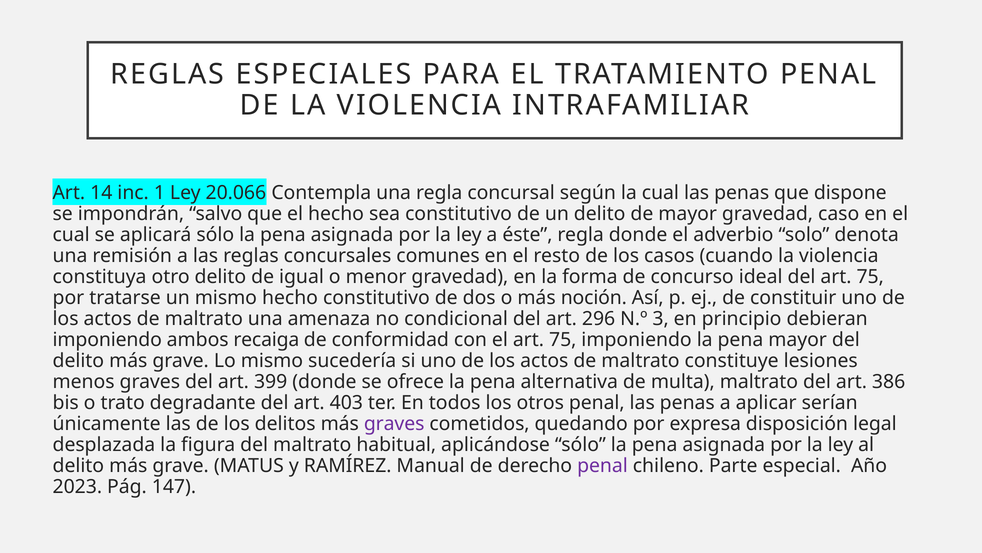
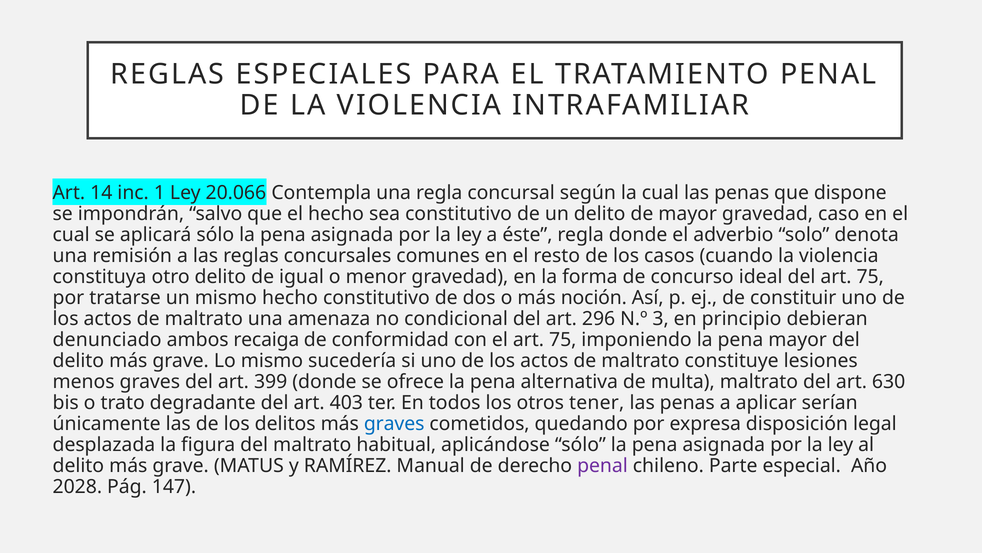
imponiendo: imponiendo -> denunciado (107, 339)
386: 386 -> 630 (889, 381)
otros penal: penal -> tener (597, 402)
graves colour: purple -> blue (394, 423)
2023: 2023 -> 2028 (77, 486)
